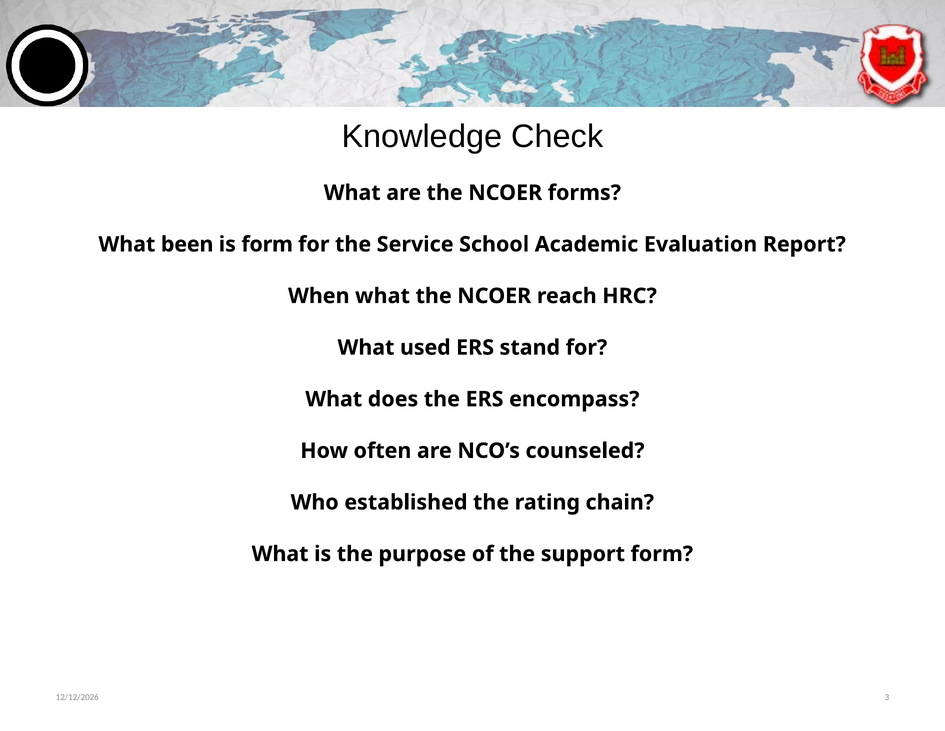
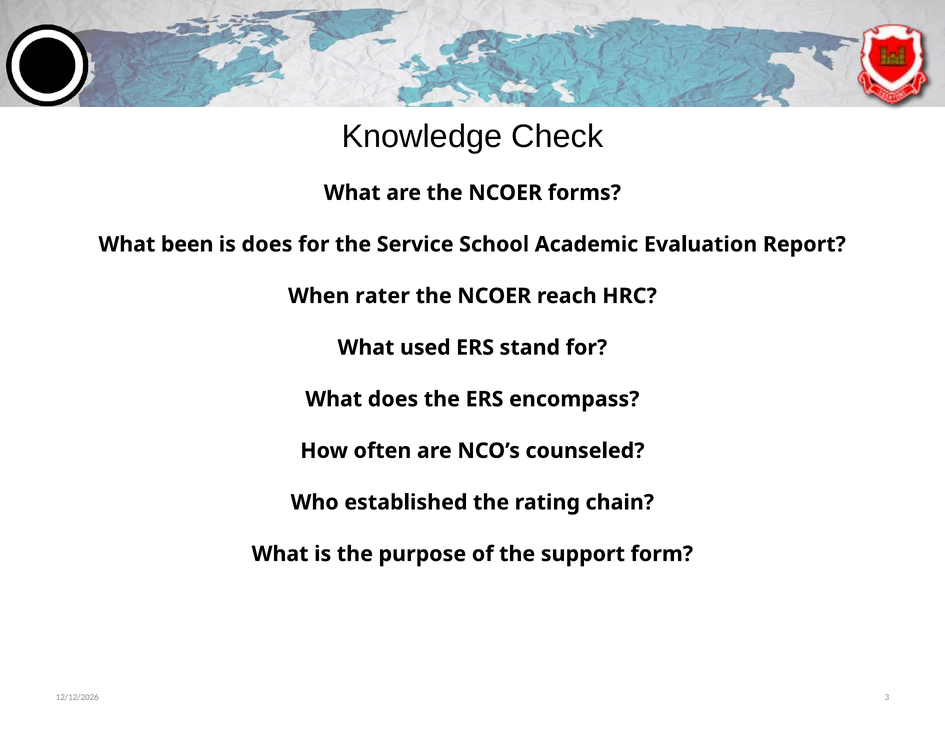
is form: form -> does (267, 244)
When what: what -> rater (382, 296)
